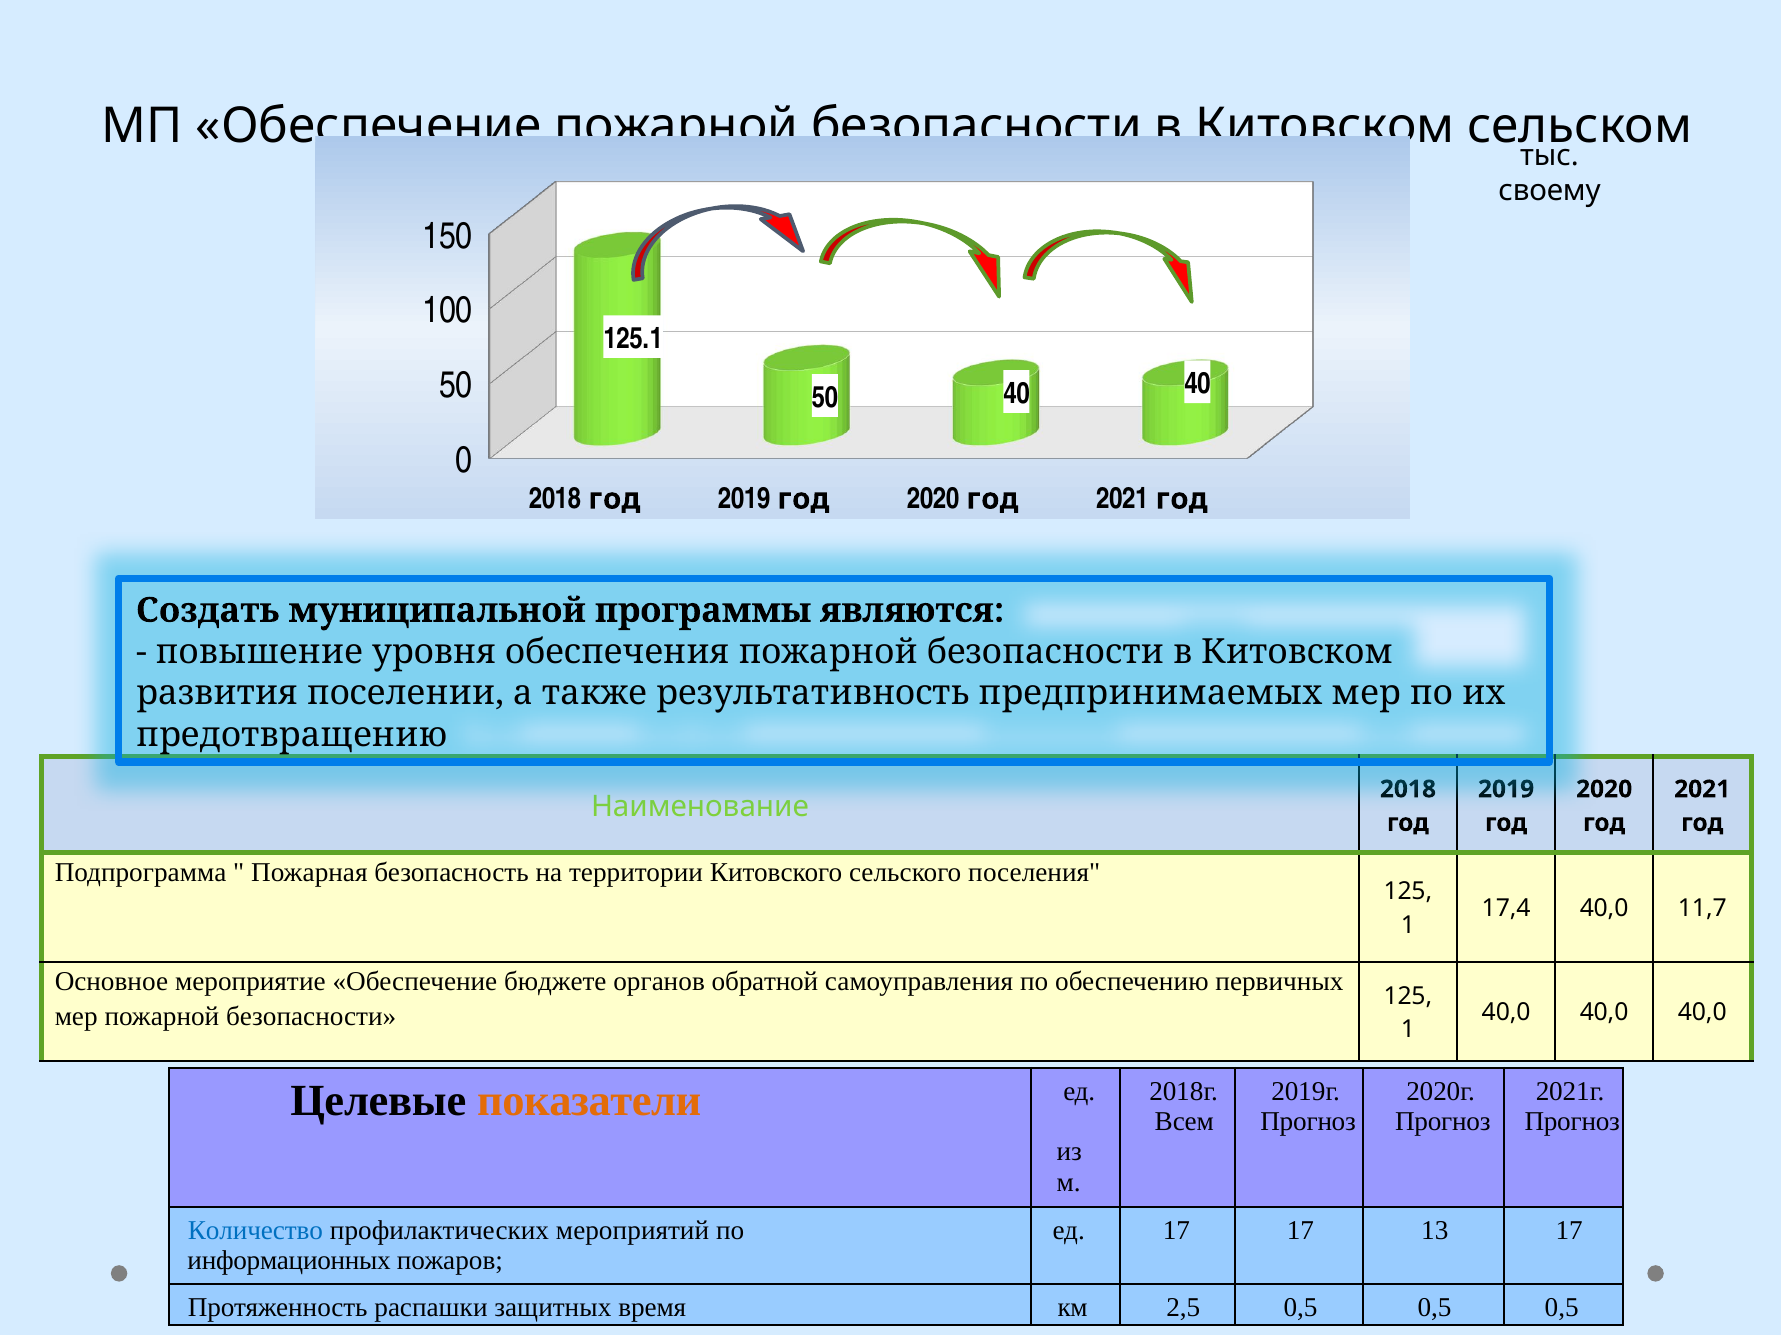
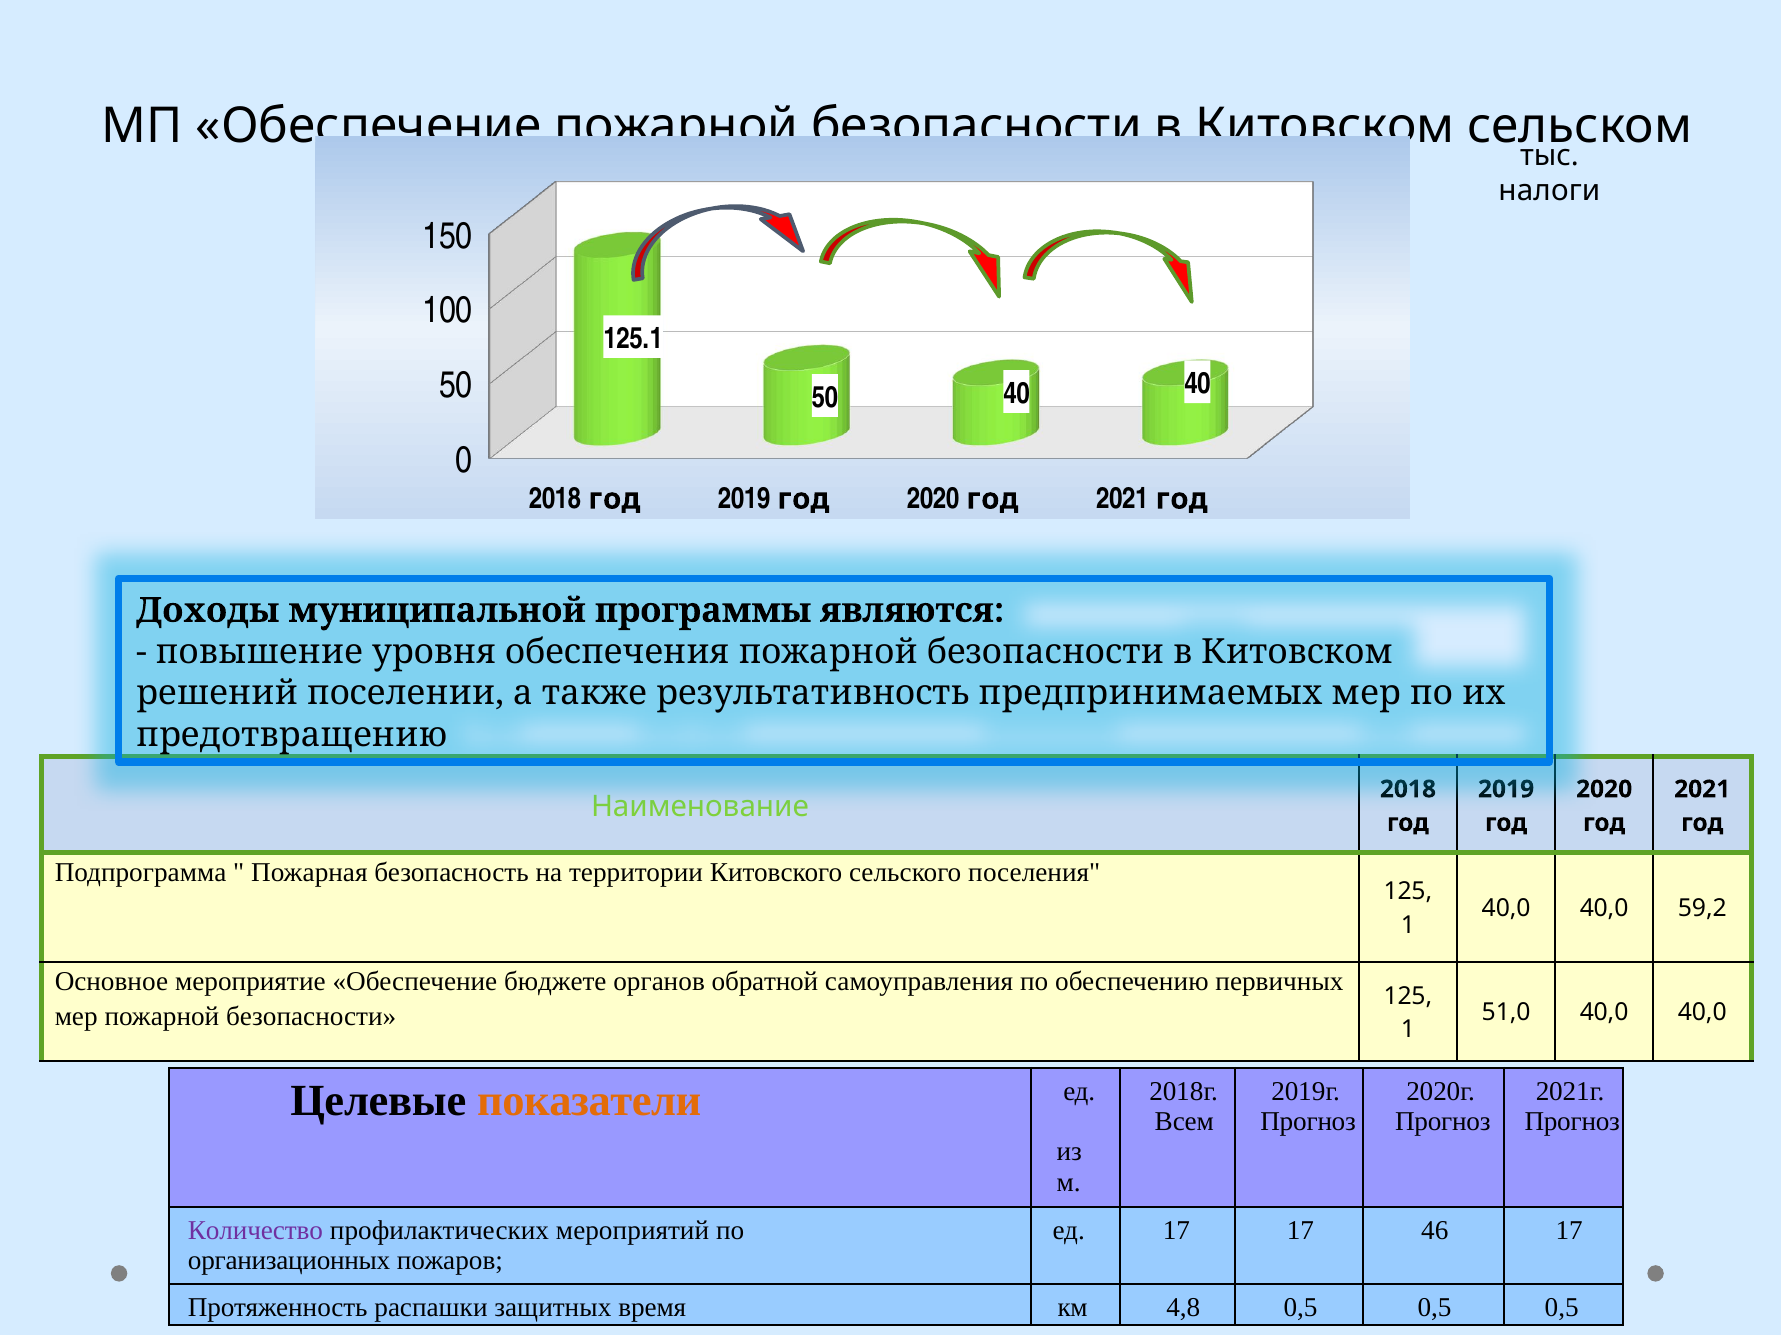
своему: своему -> налоги (1549, 191)
Создать: Создать -> Доходы (208, 611)
развития: развития -> решений (217, 694)
17,4: 17,4 -> 40,0 (1506, 909)
11,7: 11,7 -> 59,2 (1702, 909)
40,0: 40,0 -> 51,0 (1506, 1013)
Количество colour: blue -> purple (255, 1231)
13: 13 -> 46 (1435, 1231)
информационных: информационных -> организационных (289, 1261)
2,5: 2,5 -> 4,8 (1183, 1308)
